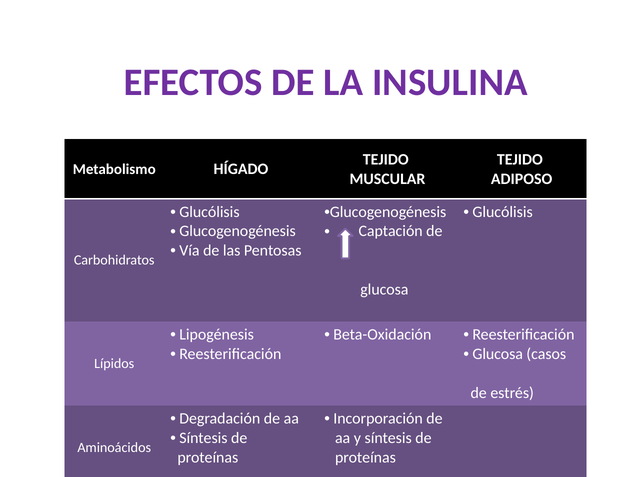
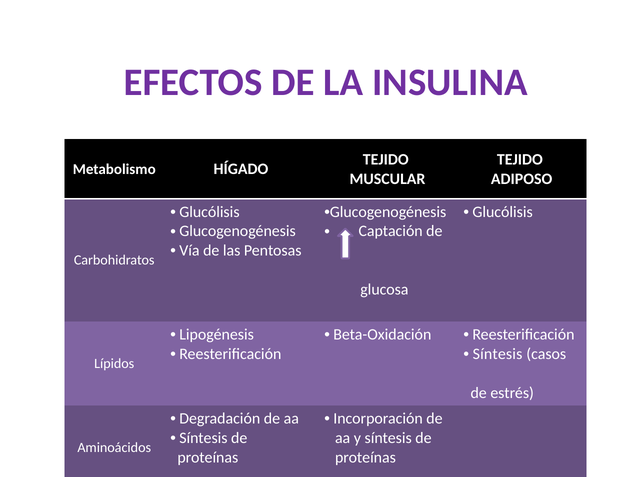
Glucosa: Glucosa -> Síntesis (498, 354)
